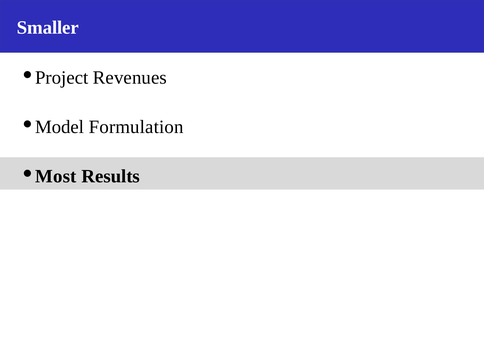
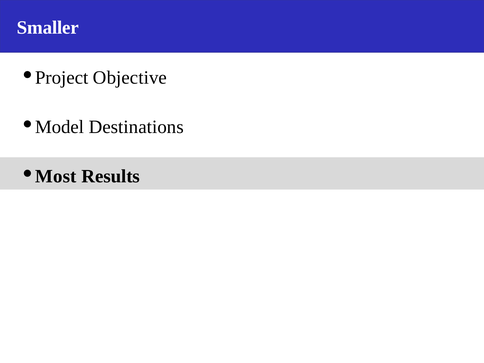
Revenues: Revenues -> Objective (130, 78)
Formulation: Formulation -> Destinations (136, 127)
